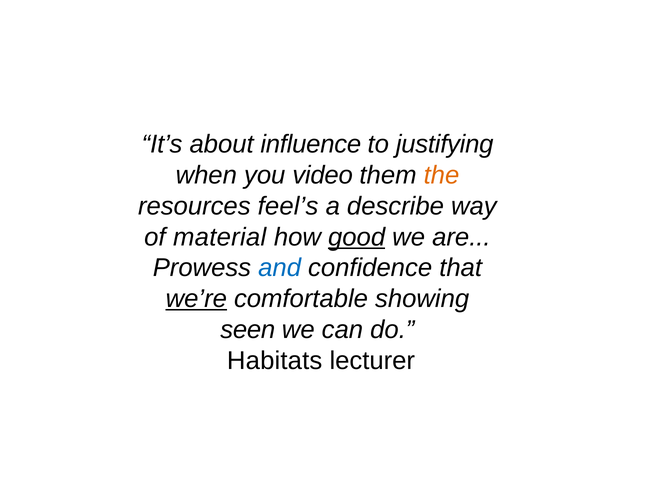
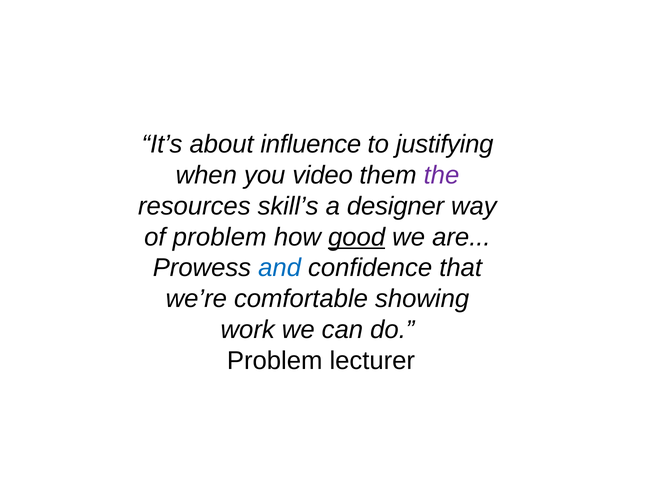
the colour: orange -> purple (441, 175)
feel’s: feel’s -> skill’s (288, 206)
describe: describe -> designer (396, 206)
of material: material -> problem (220, 237)
we’re underline: present -> none (196, 299)
seen: seen -> work (248, 330)
Habitats: Habitats -> Problem (275, 360)
